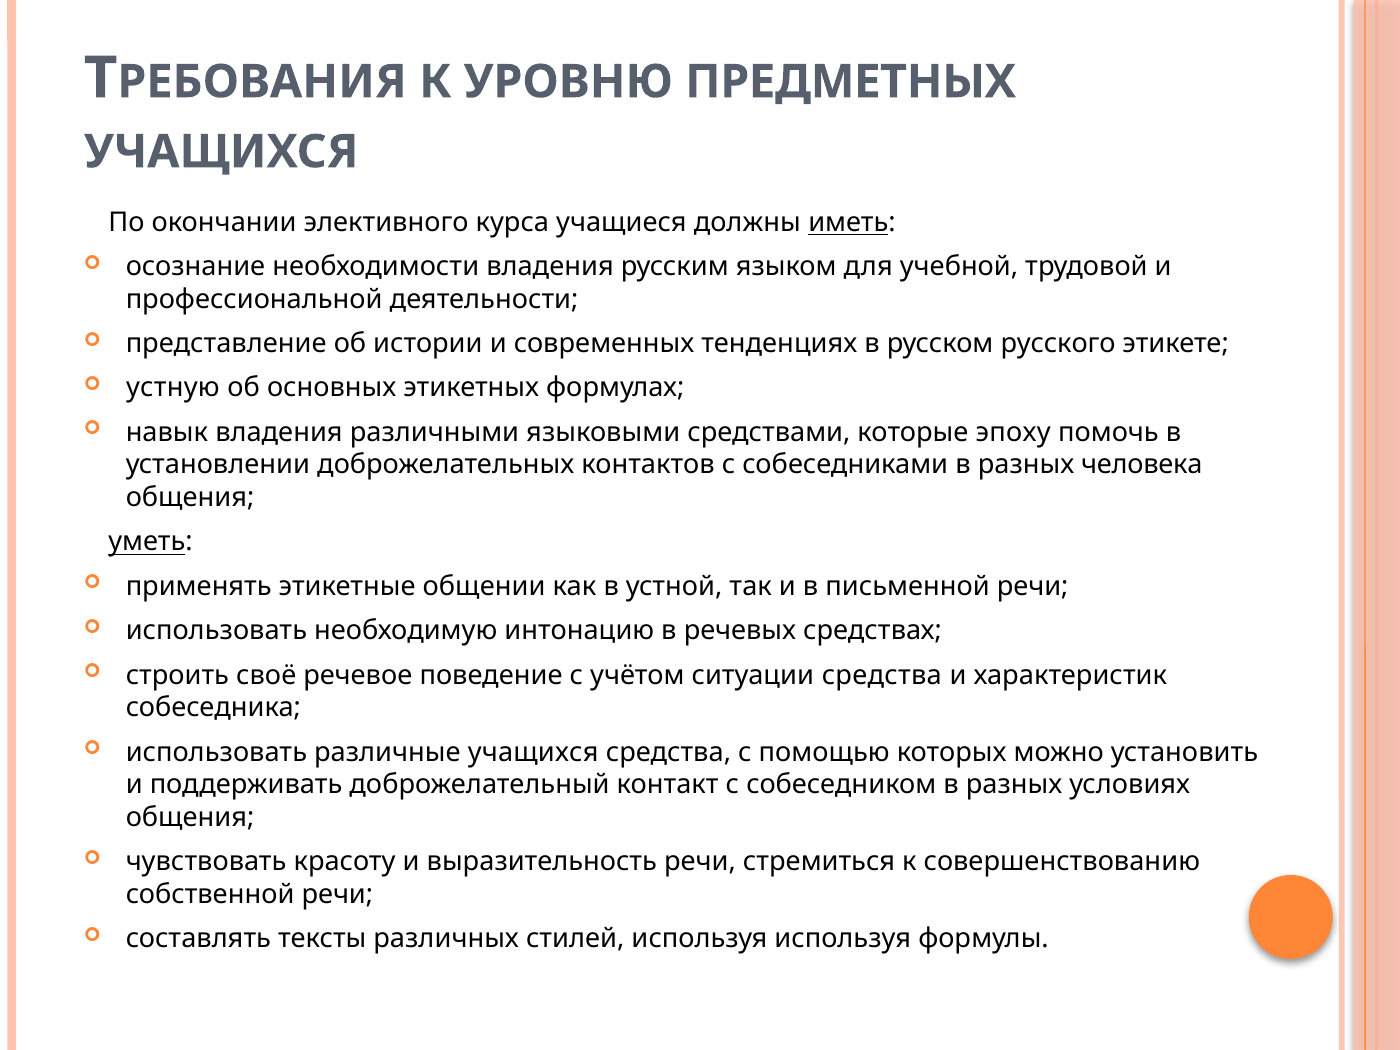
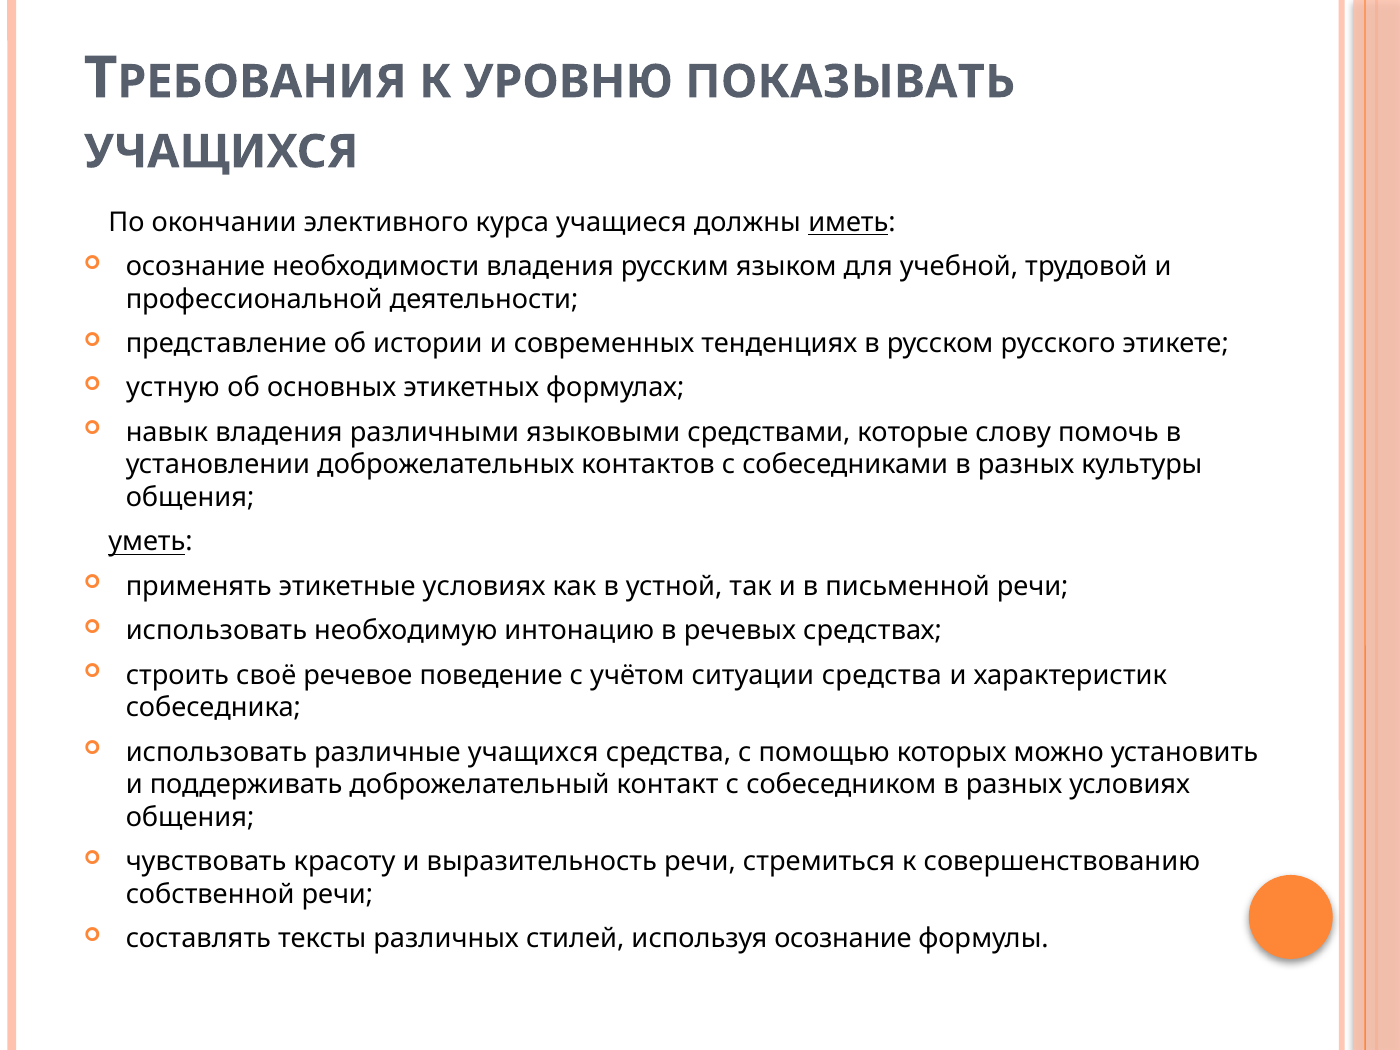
ПРЕДМЕТНЫХ: ПРЕДМЕТНЫХ -> ПОКАЗЫВАТЬ (850, 82)
эпоху: эпоху -> слову (1013, 432)
человека: человека -> культуры (1142, 465)
этикетные общении: общении -> условиях (484, 586)
используя используя: используя -> осознание (843, 939)
